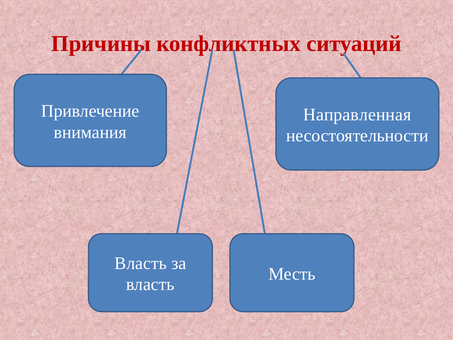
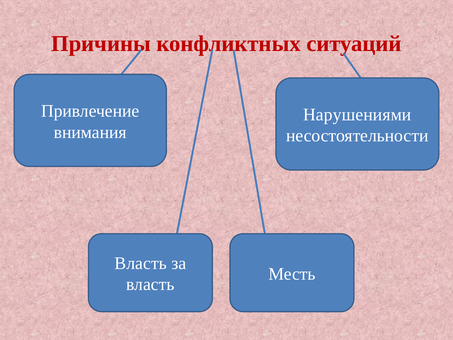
Направленная: Направленная -> Нарушениями (357, 115)
